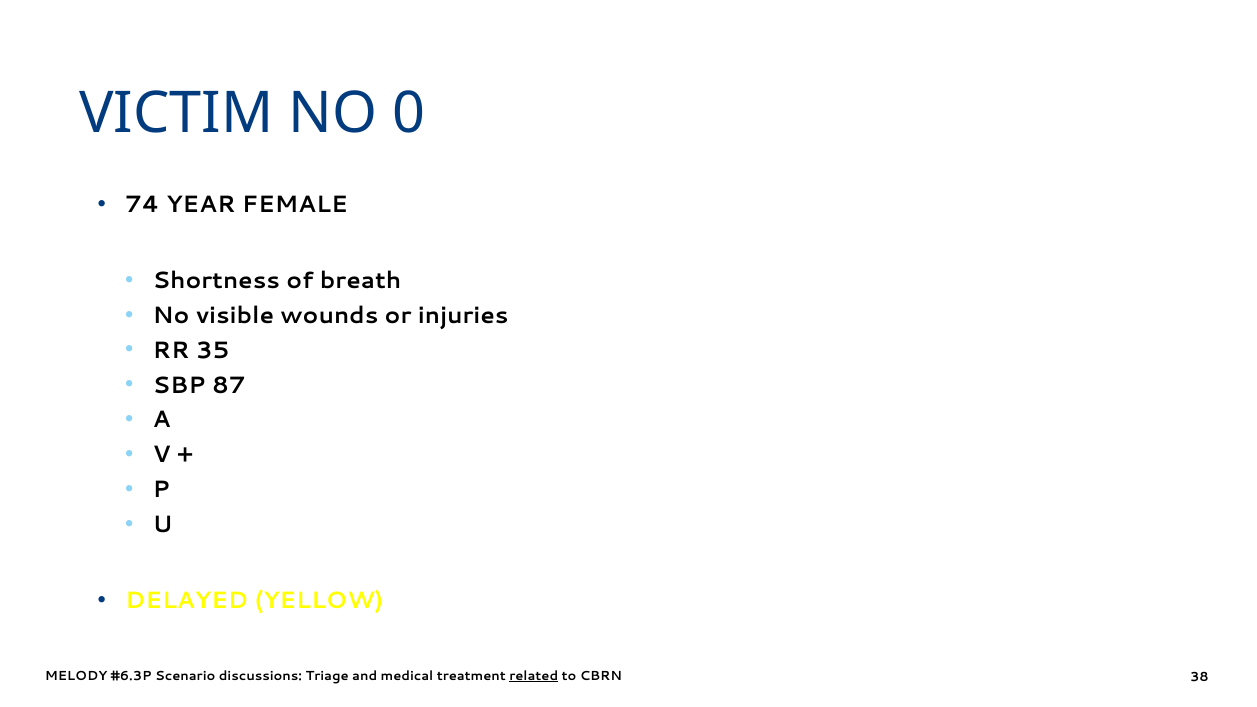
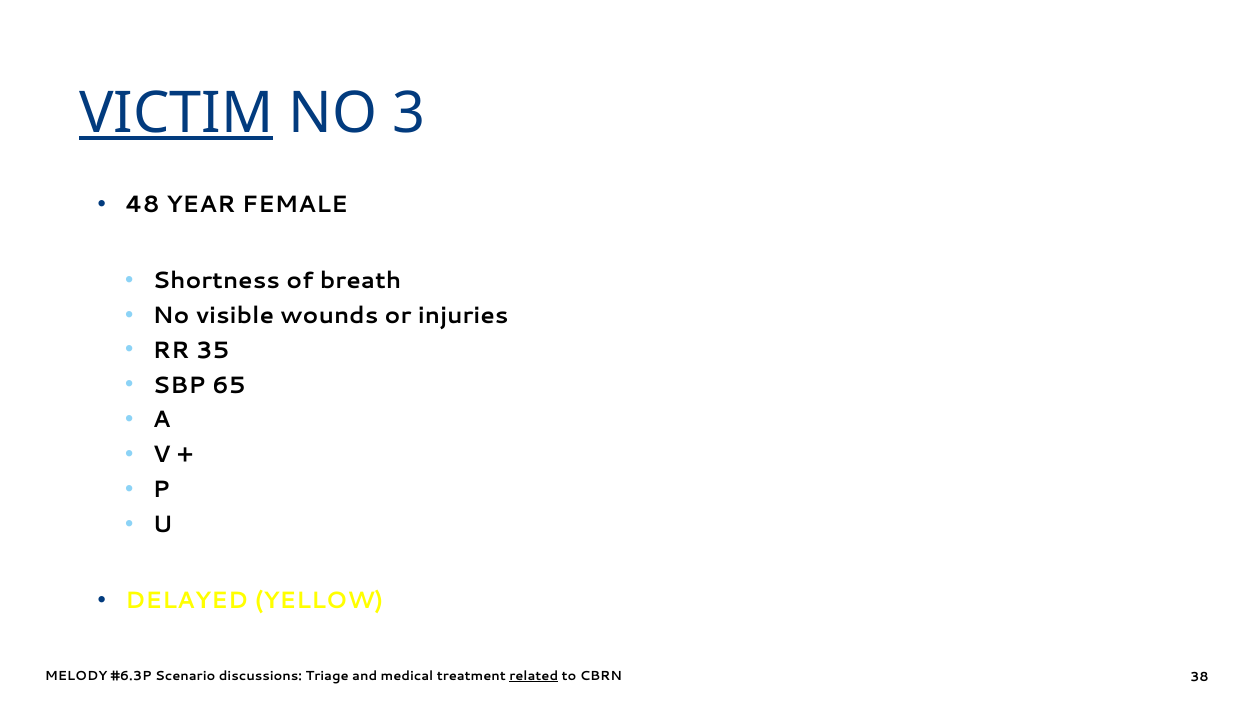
VICTIM underline: none -> present (176, 113)
0: 0 -> 3 (409, 113)
74: 74 -> 48 (142, 205)
87: 87 -> 65 (229, 385)
